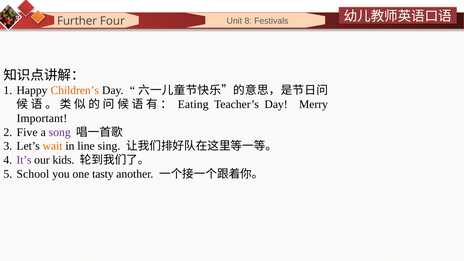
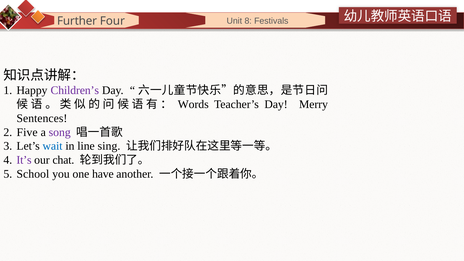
Children’s colour: orange -> purple (75, 90)
Eating: Eating -> Words (193, 104)
Important: Important -> Sentences (42, 118)
wait colour: orange -> blue (53, 146)
kids: kids -> chat (63, 160)
tasty: tasty -> have (103, 174)
